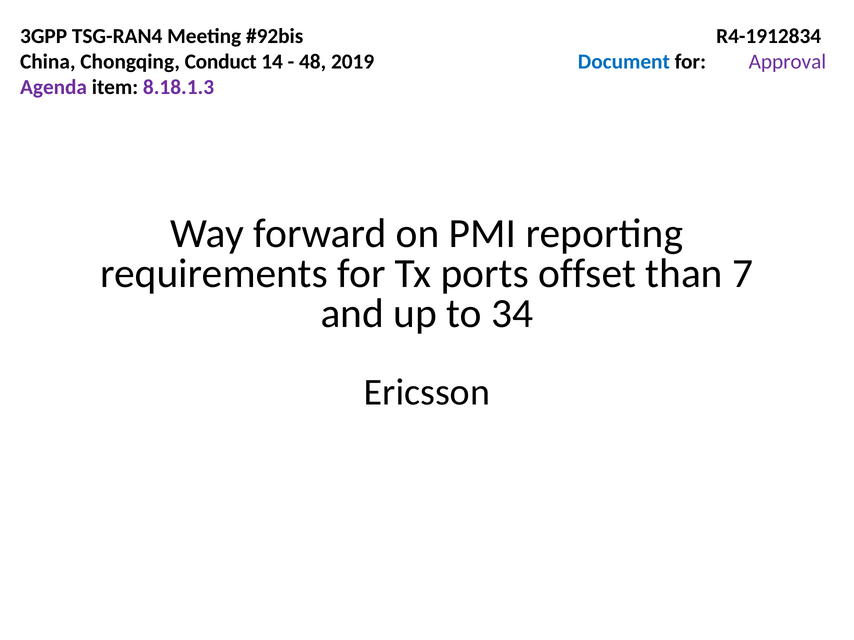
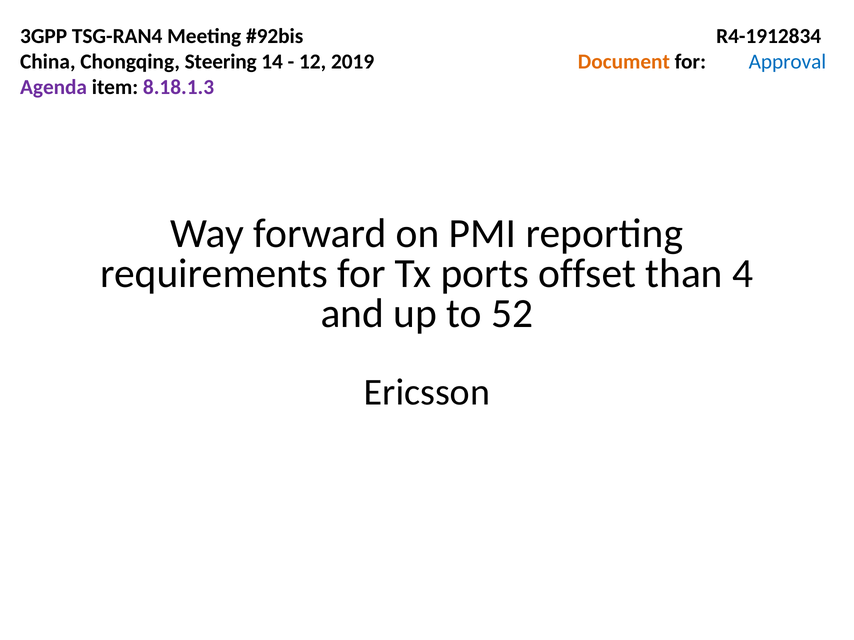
Conduct: Conduct -> Steering (221, 62)
48: 48 -> 12 (313, 62)
Document colour: blue -> orange (624, 62)
Approval colour: purple -> blue (787, 62)
7: 7 -> 4 (743, 274)
34: 34 -> 52 (512, 314)
